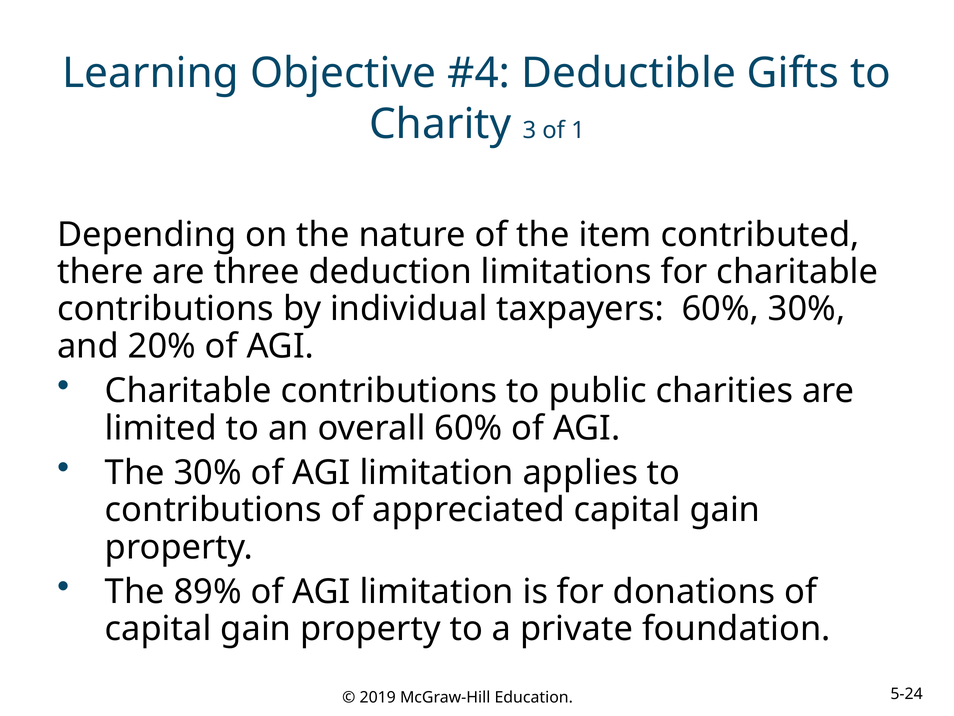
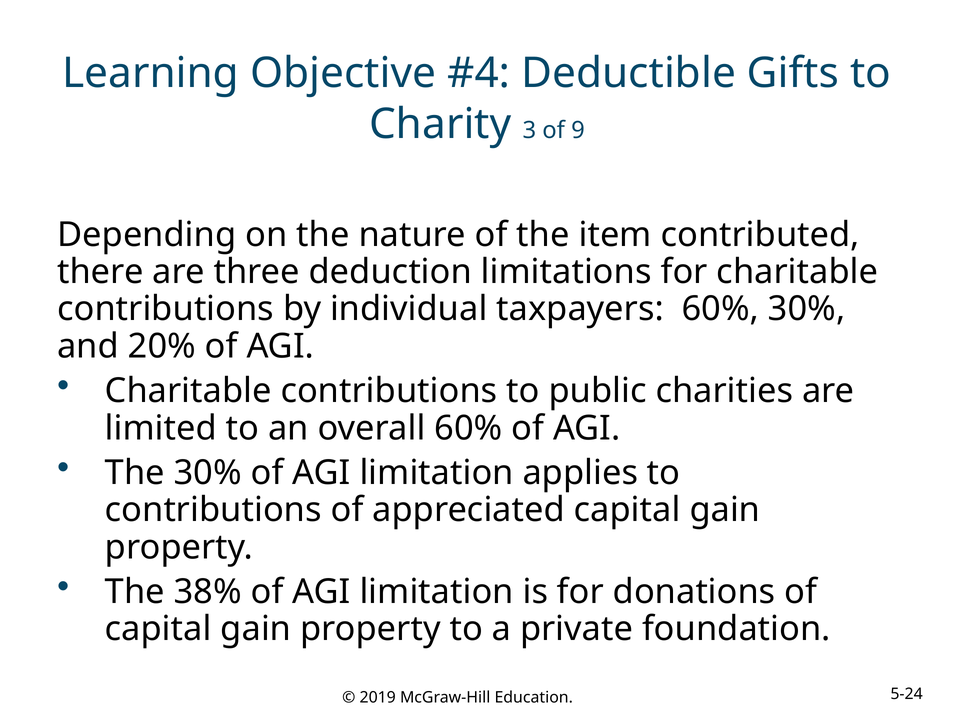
1: 1 -> 9 (578, 130)
89%: 89% -> 38% (208, 591)
